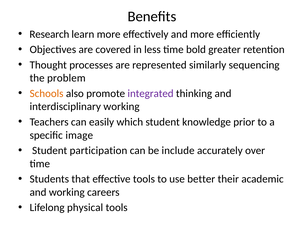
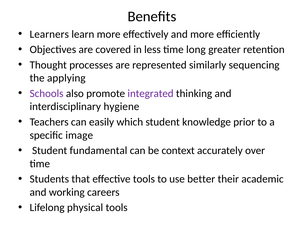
Research: Research -> Learners (49, 34)
bold: bold -> long (196, 50)
problem: problem -> applying (66, 78)
Schools colour: orange -> purple (47, 93)
interdisciplinary working: working -> hygiene (121, 107)
participation: participation -> fundamental (98, 150)
include: include -> context (178, 150)
